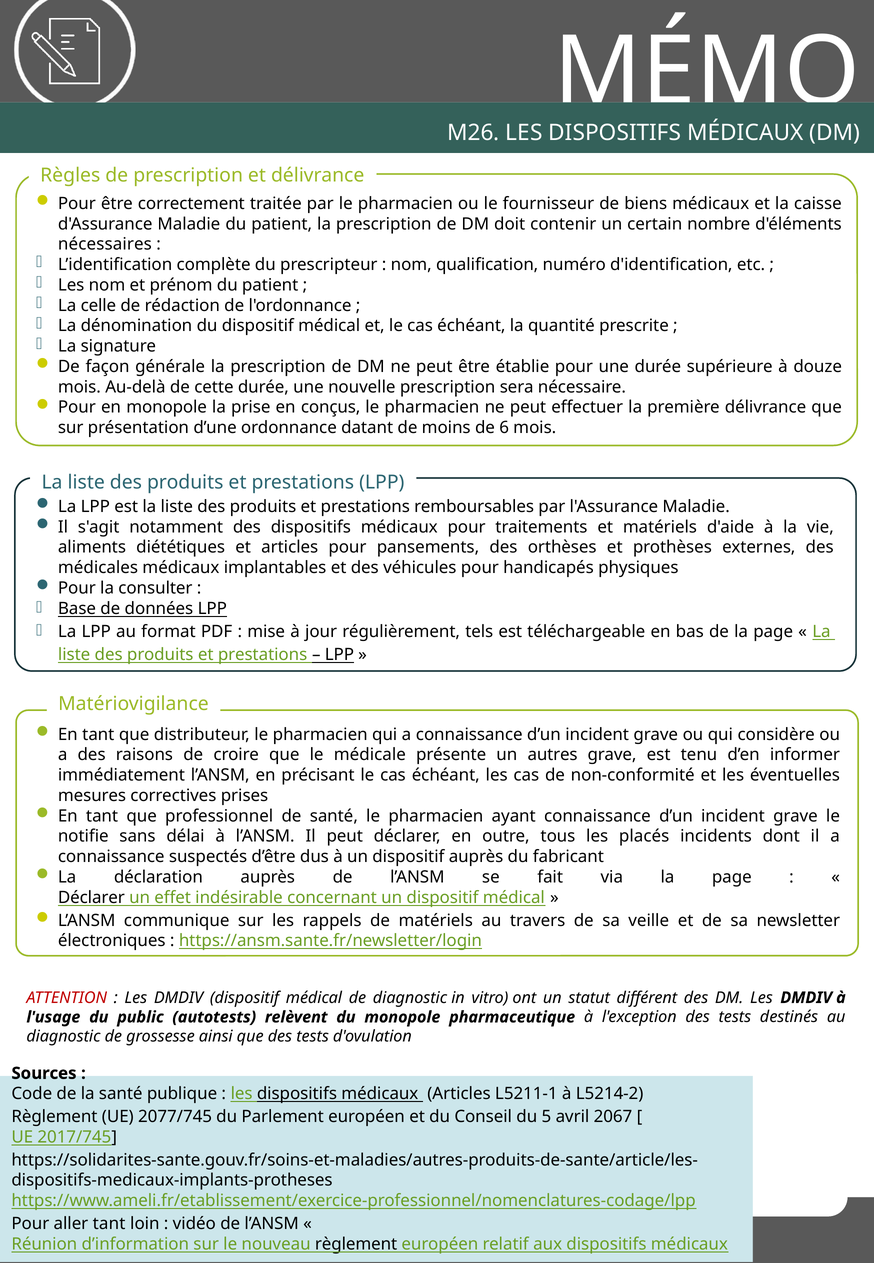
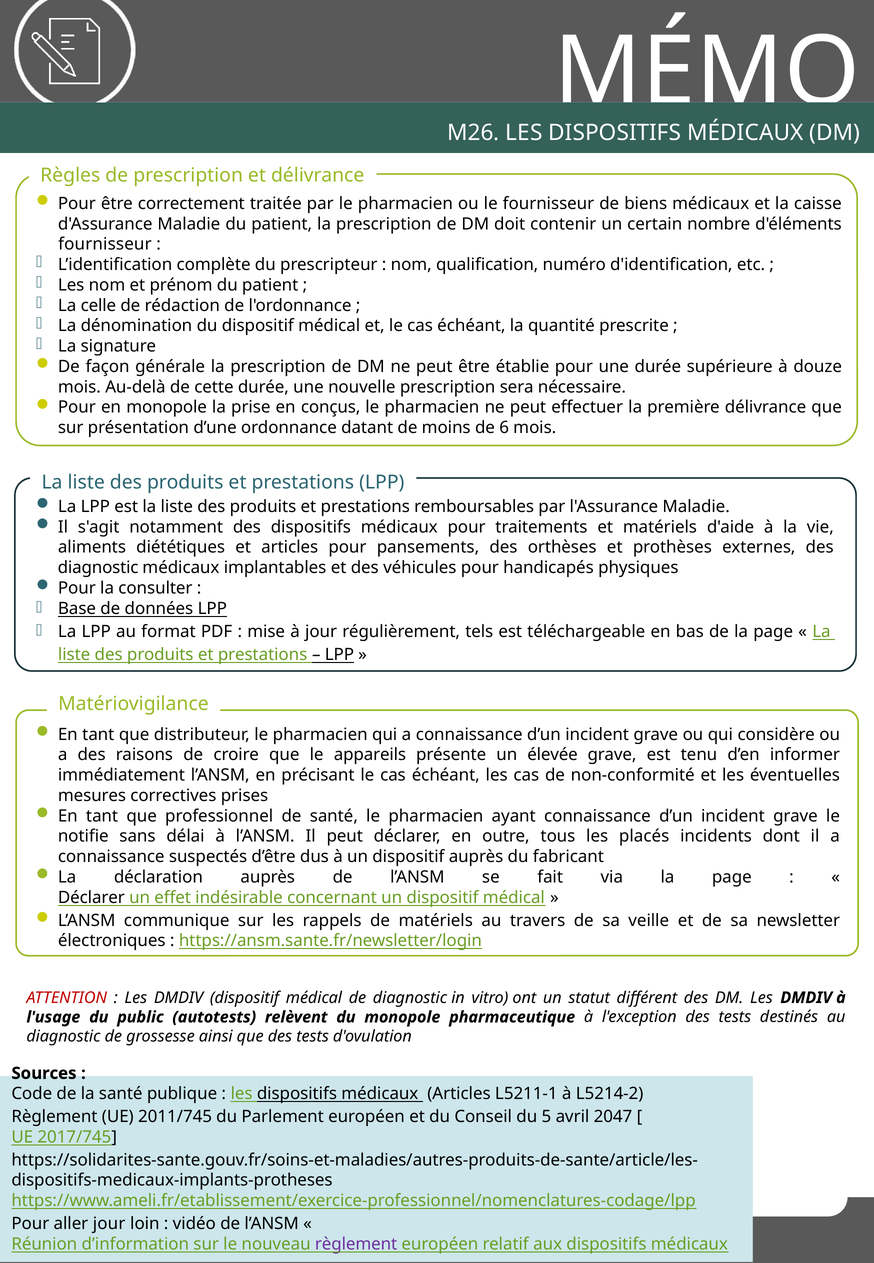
nécessaires: nécessaires -> fournisseur (105, 244)
médicales: médicales -> diagnostic (98, 568)
médicale: médicale -> appareils (370, 754)
autres: autres -> élevée (553, 754)
2077/745: 2077/745 -> 2011/745 (175, 1116)
2067: 2067 -> 2047 (613, 1116)
aller tant: tant -> jour (109, 1223)
règlement colour: black -> purple (356, 1244)
